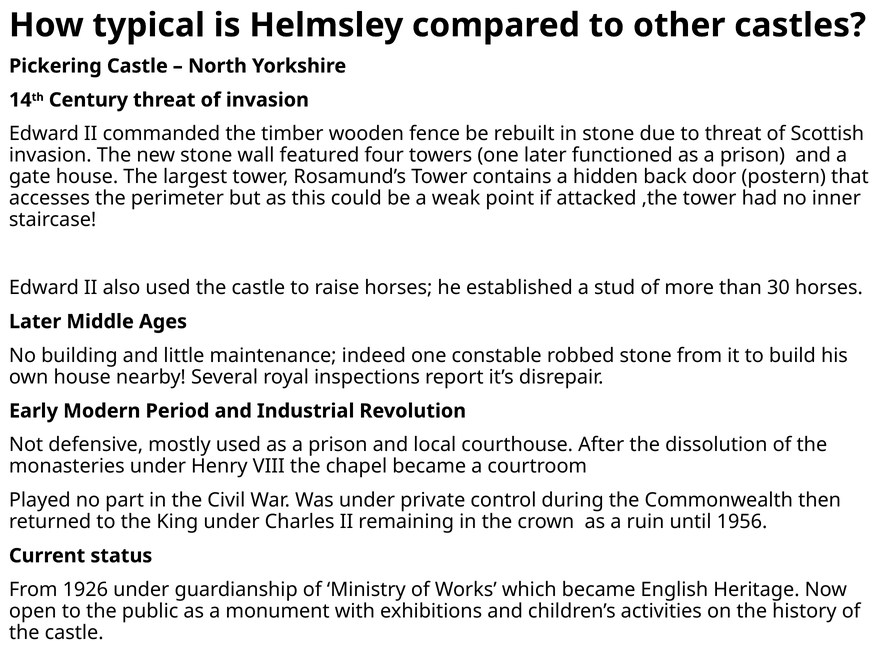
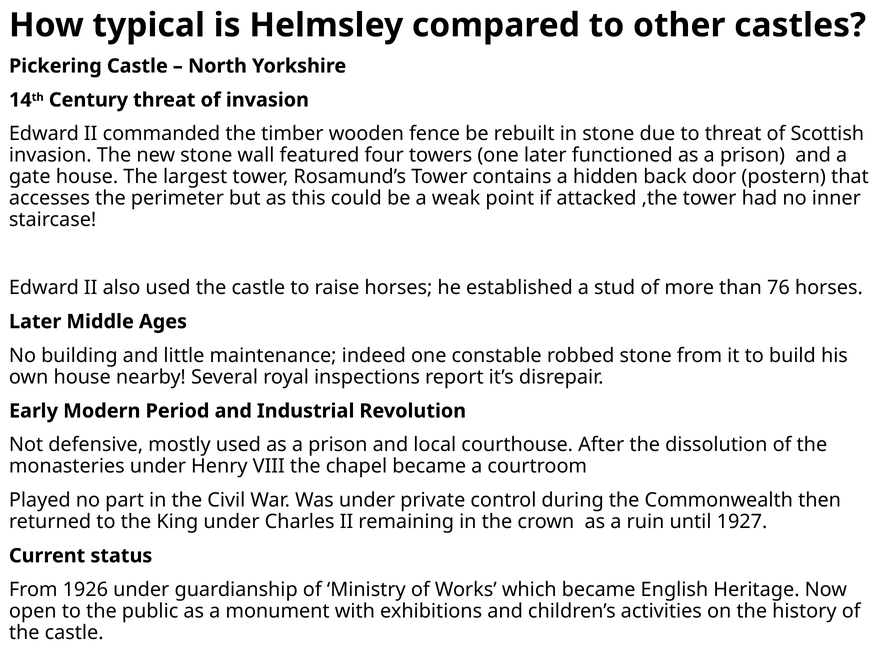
30: 30 -> 76 (778, 288)
1956: 1956 -> 1927 (742, 522)
